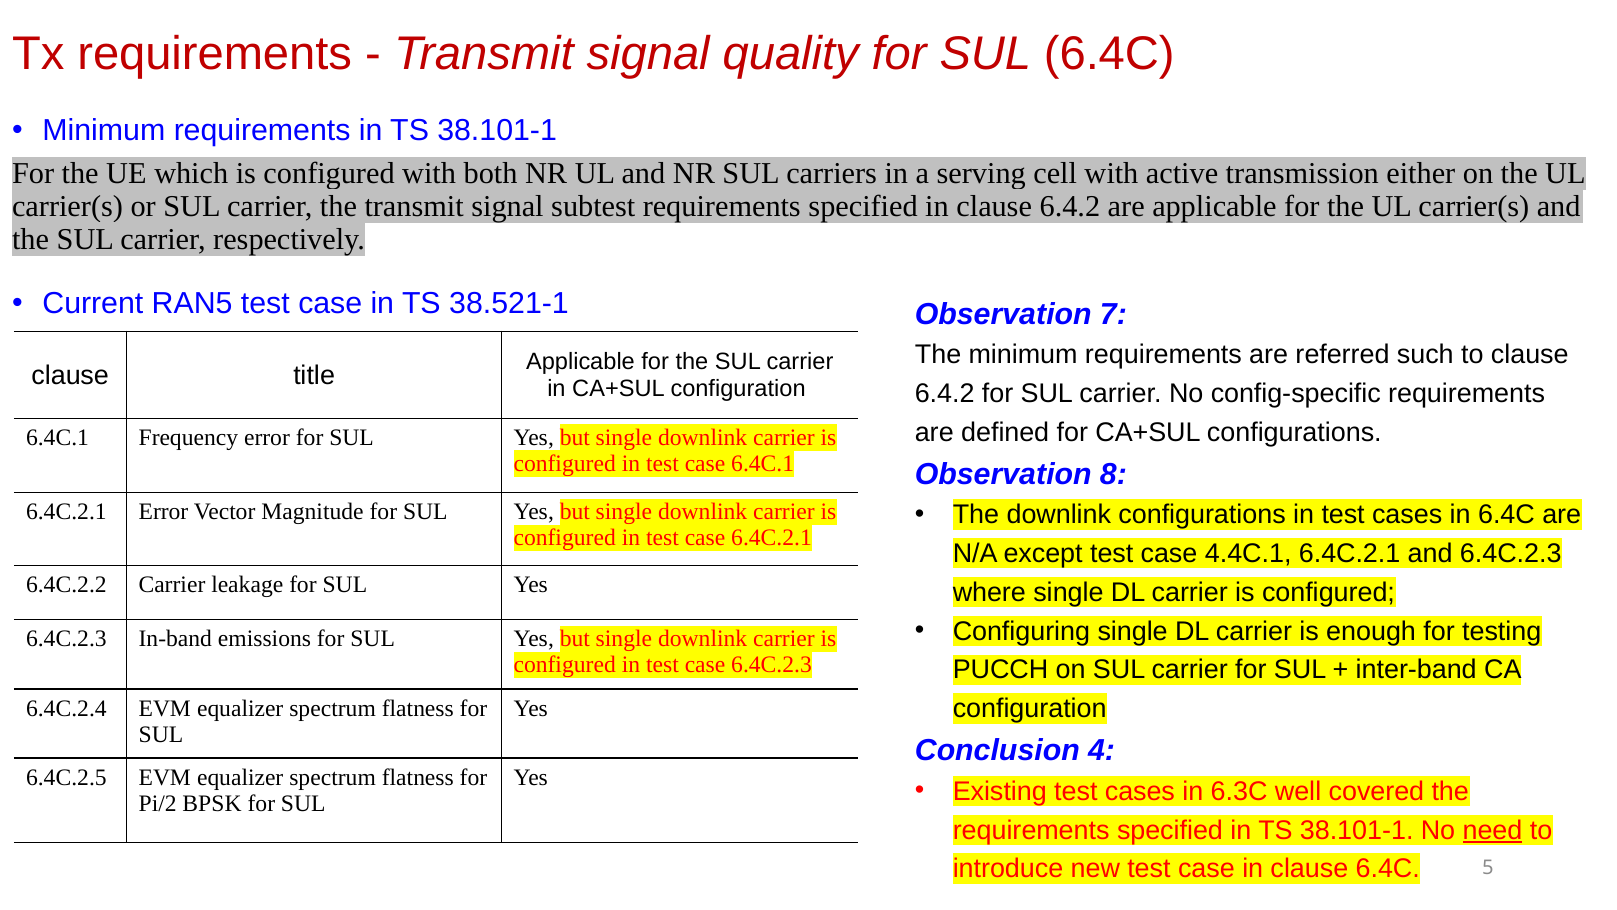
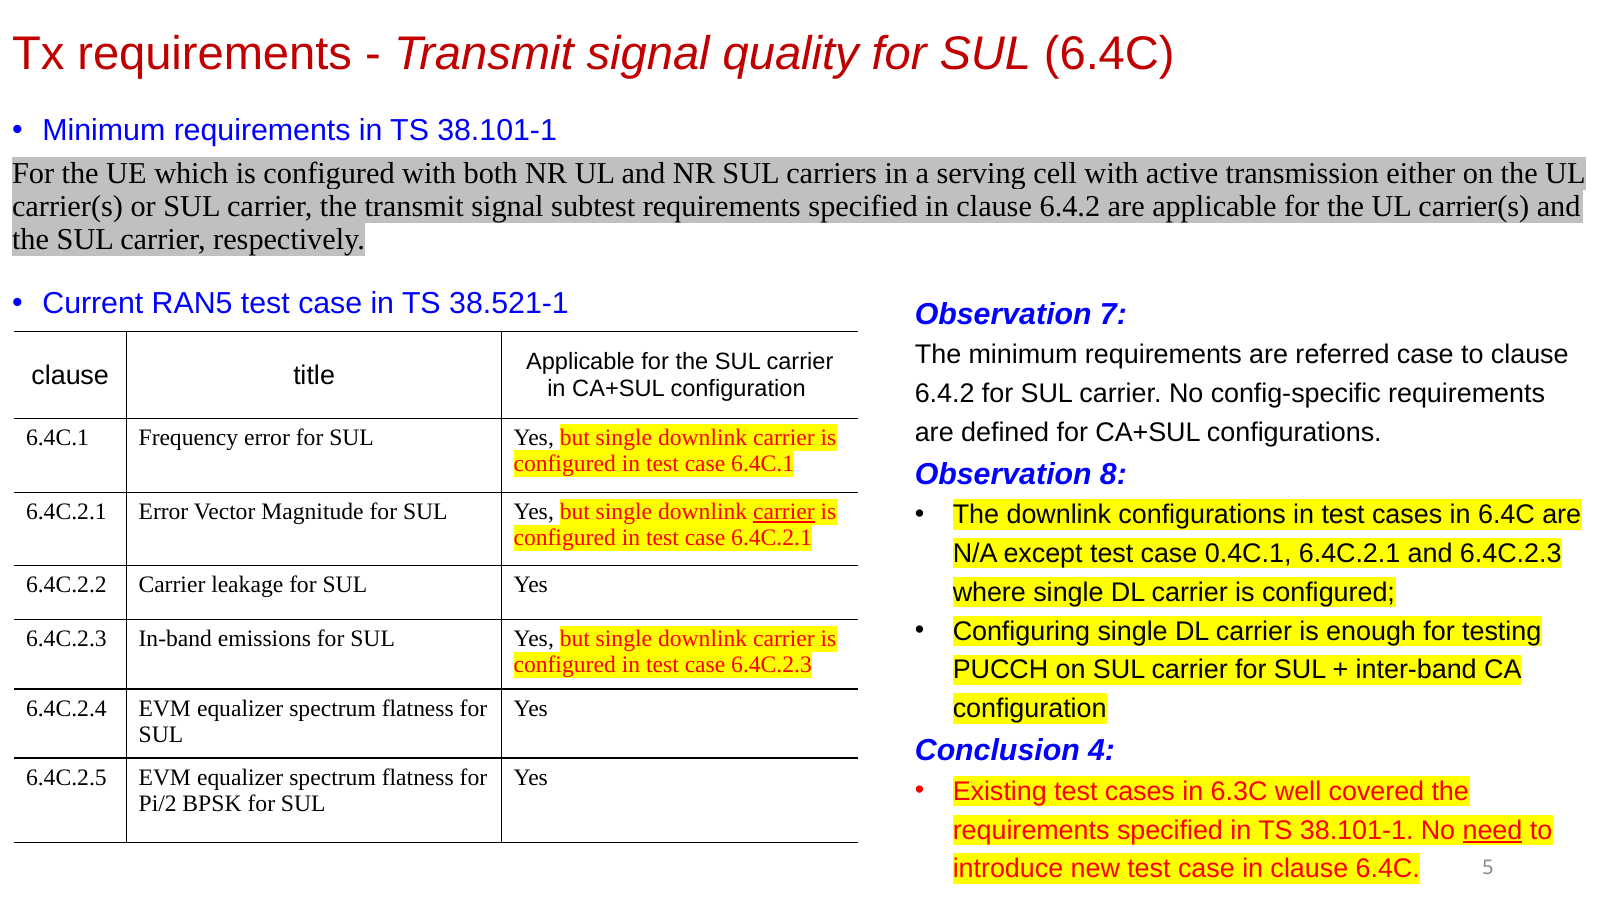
referred such: such -> case (1425, 355)
carrier underline: none -> present (784, 512)
4.4C.1: 4.4C.1 -> 0.4C.1 (1248, 553)
